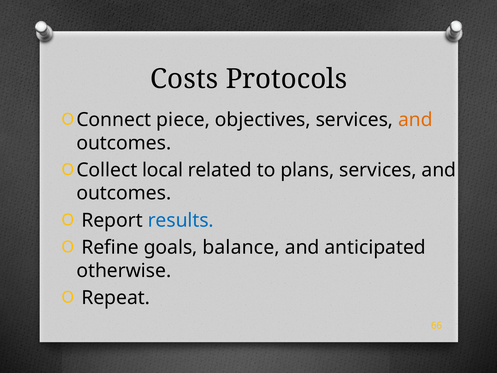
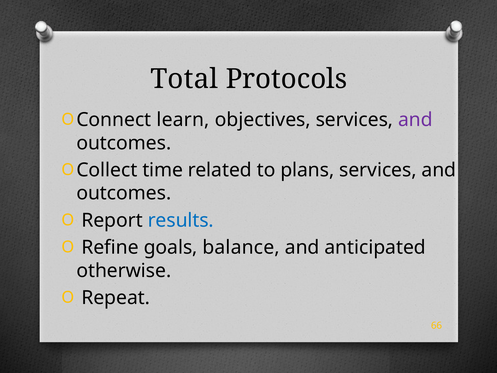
Costs: Costs -> Total (184, 79)
piece: piece -> learn (183, 120)
and colour: orange -> purple (415, 120)
local: local -> time (163, 170)
